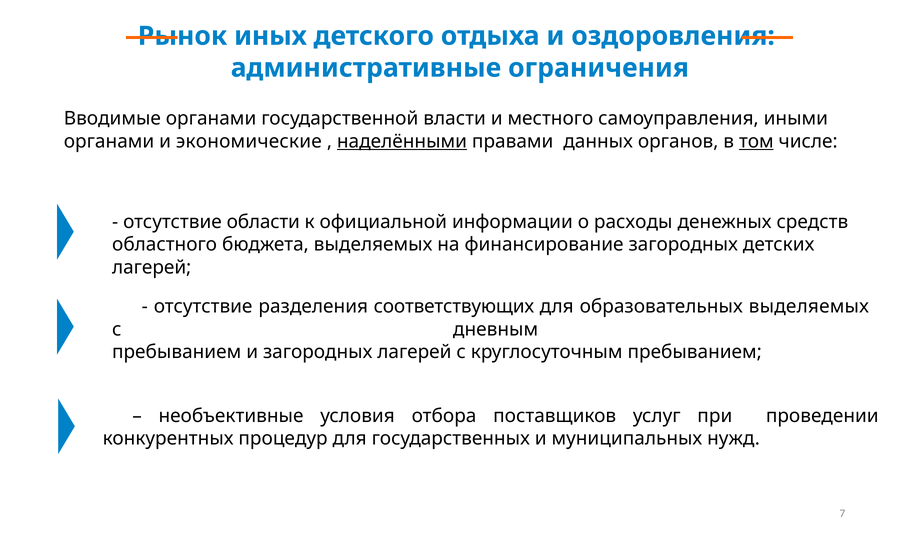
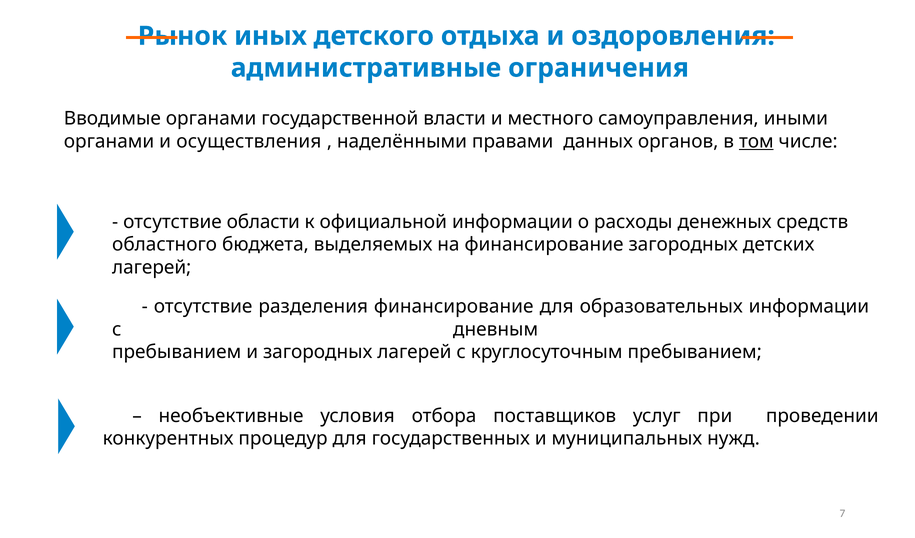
экономические: экономические -> осуществления (249, 141)
наделёнными underline: present -> none (402, 141)
разделения соответствующих: соответствующих -> финансирование (454, 307)
образовательных выделяемых: выделяемых -> информации (809, 307)
